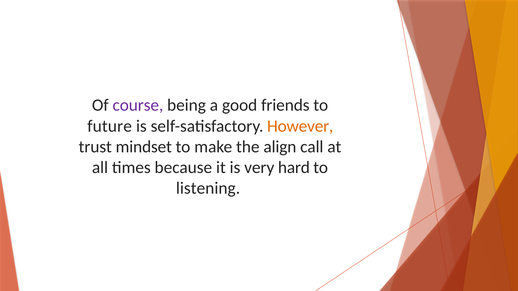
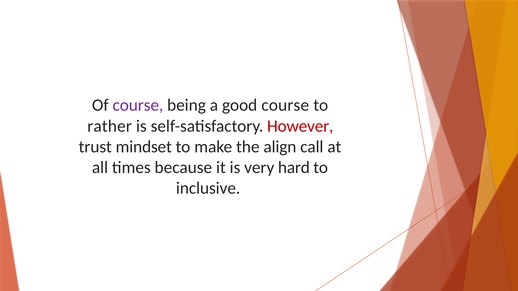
good friends: friends -> course (285, 105)
future: future -> rather (110, 126)
However colour: orange -> red (300, 126)
listening: listening -> inclusive (208, 188)
